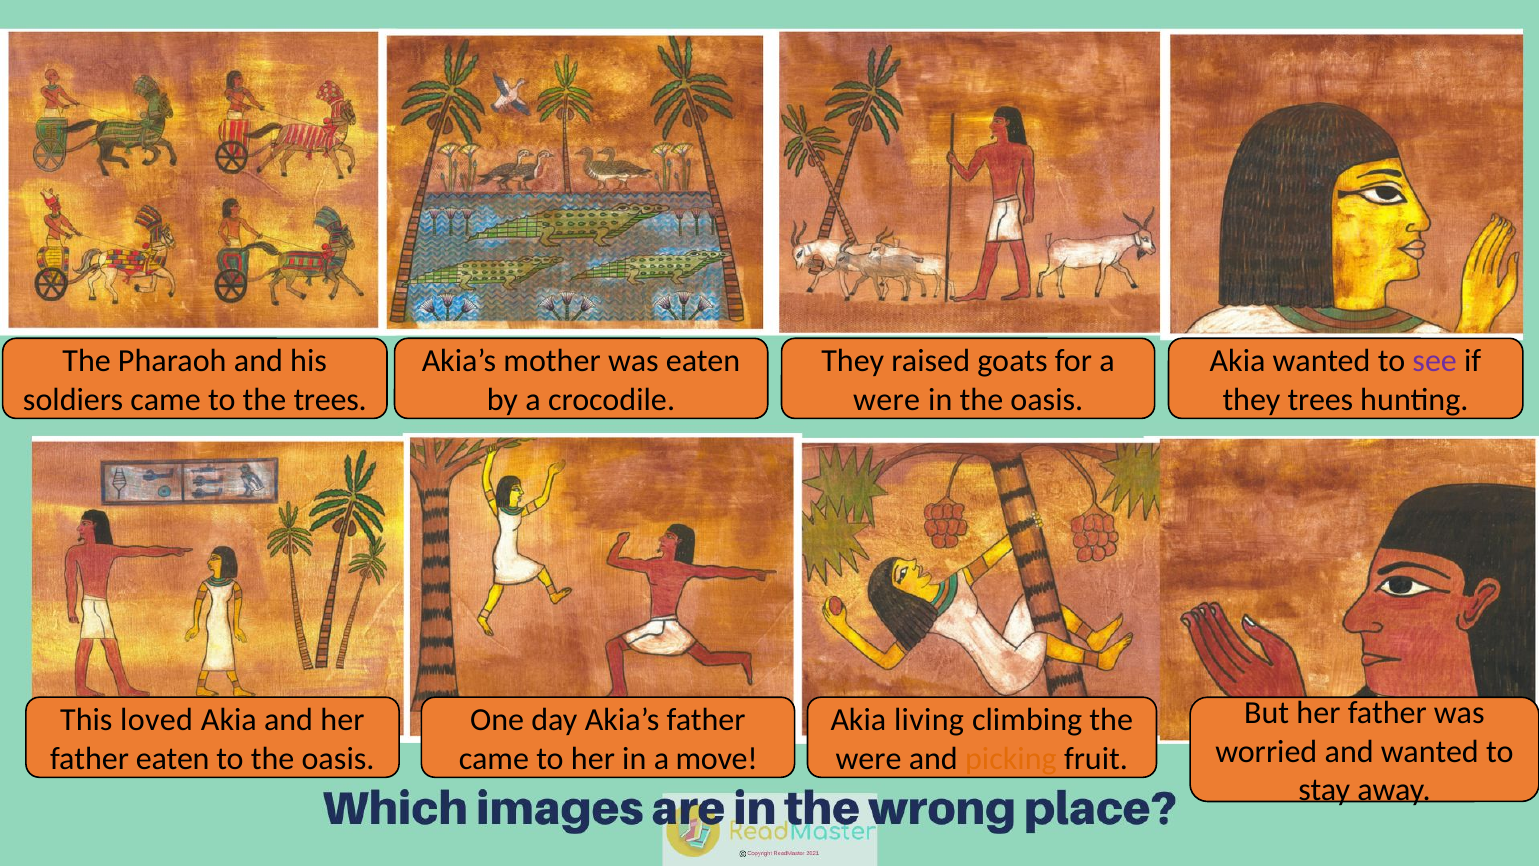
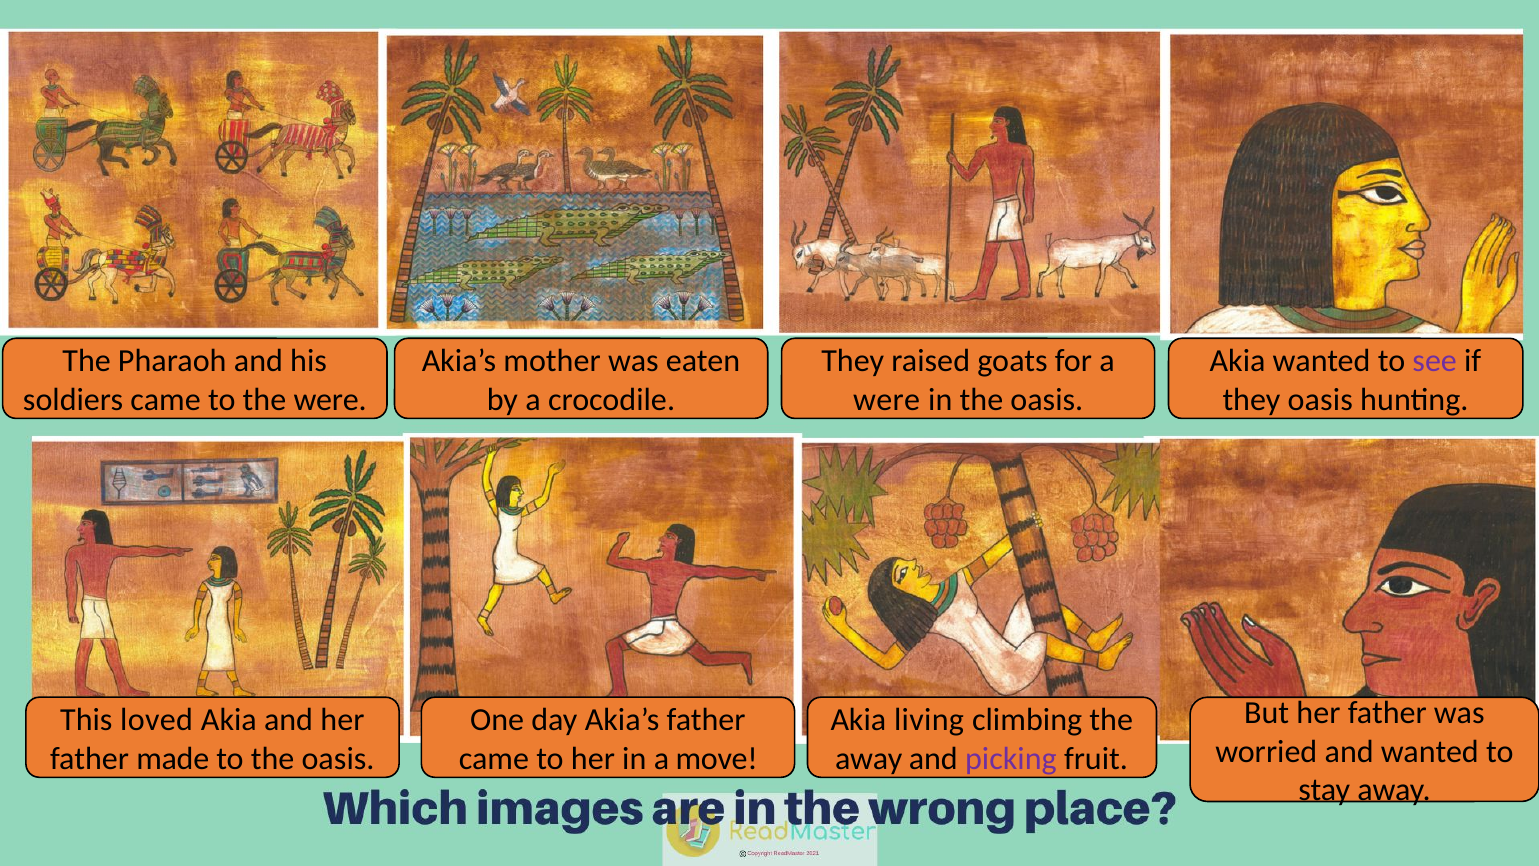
the trees: trees -> were (330, 400)
they trees: trees -> oasis (1320, 400)
father eaten: eaten -> made (173, 758)
were: were -> away (869, 758)
picking colour: orange -> purple (1011, 758)
